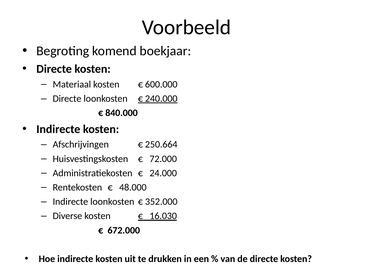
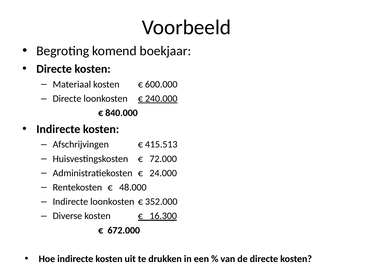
250.664: 250.664 -> 415.513 (161, 144)
16.030: 16.030 -> 16.300 (163, 216)
